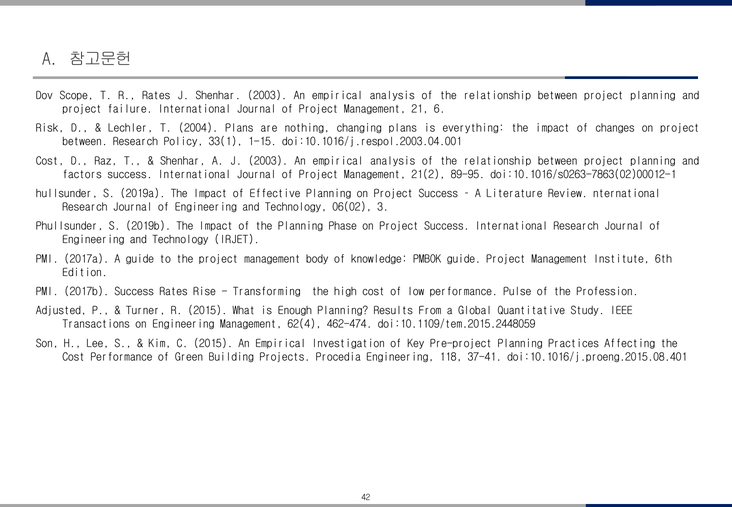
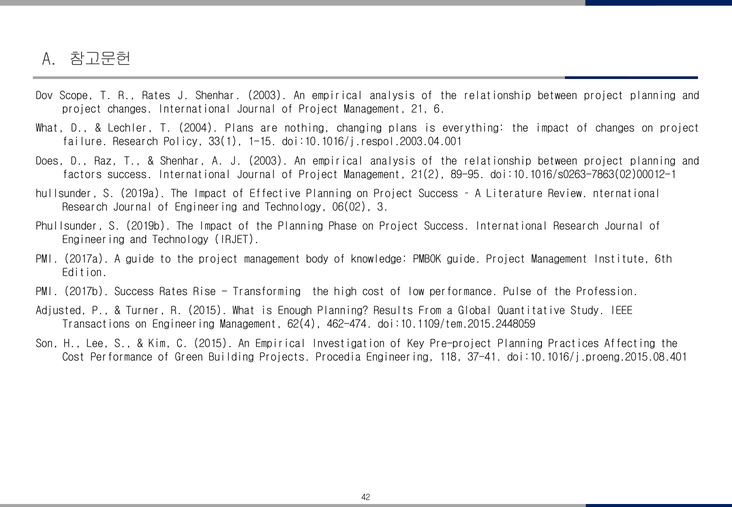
project failure: failure -> changes (130, 109)
Risk: Risk -> What (50, 128)
between: between -> failure (85, 142)
Cost: Cost -> Does (50, 161)
